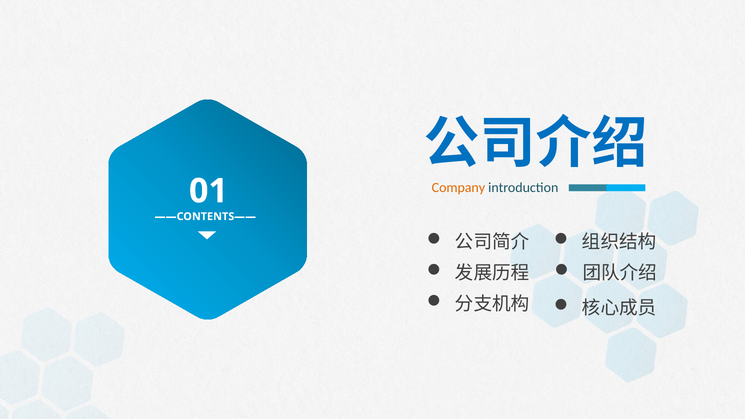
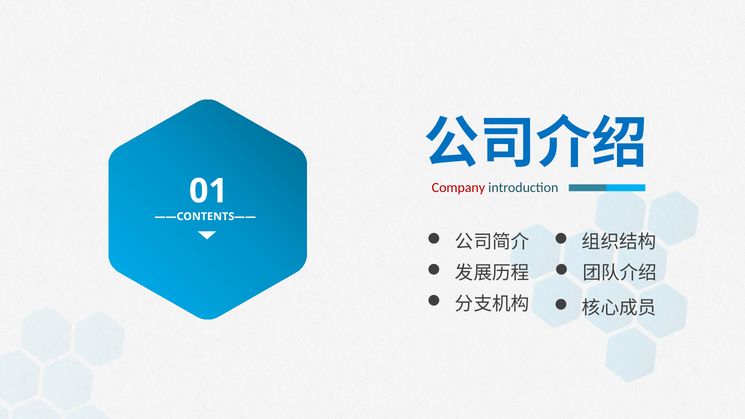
Company colour: orange -> red (458, 188)
